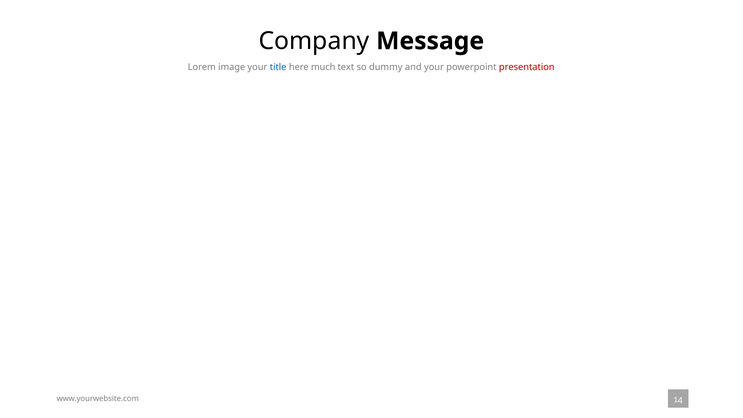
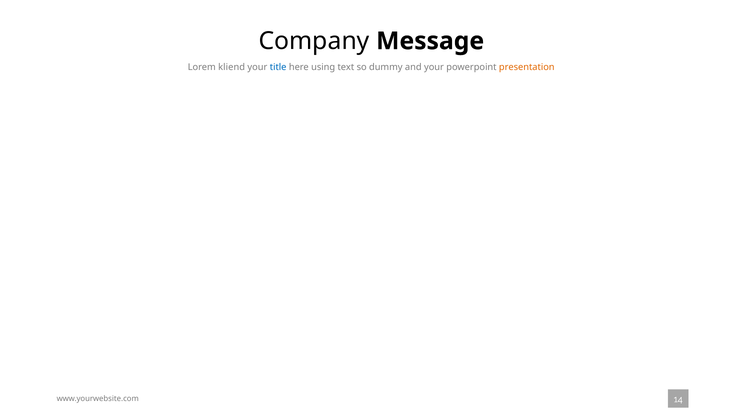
image: image -> kliend (232, 67)
much: much -> using (323, 67)
presentation colour: red -> orange (527, 67)
